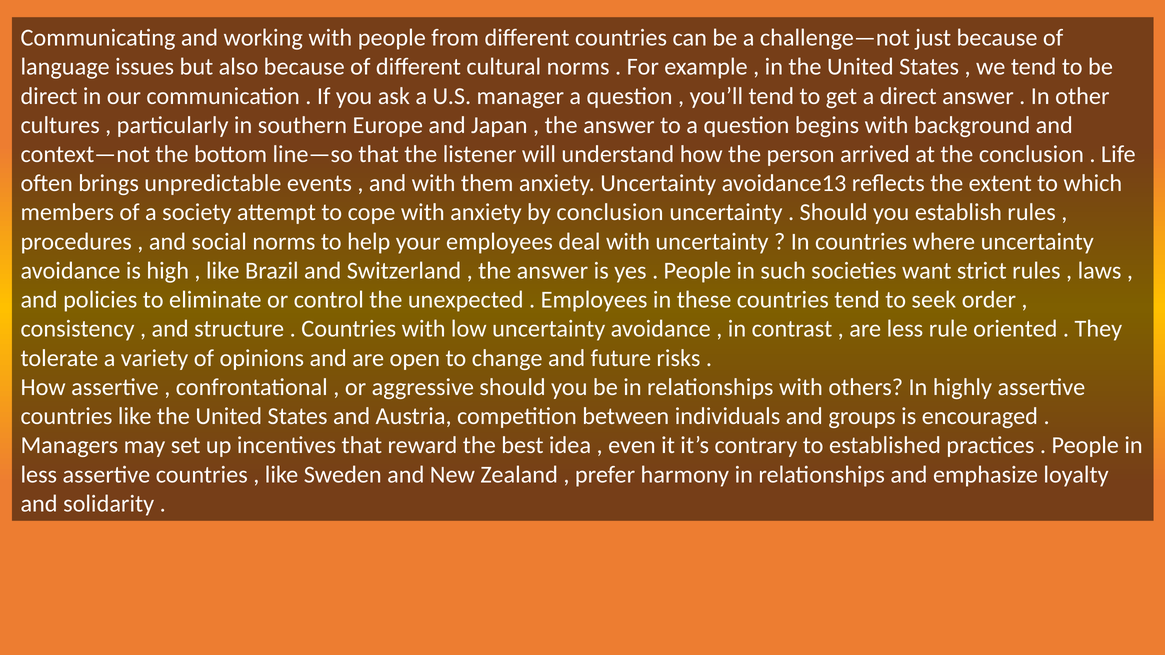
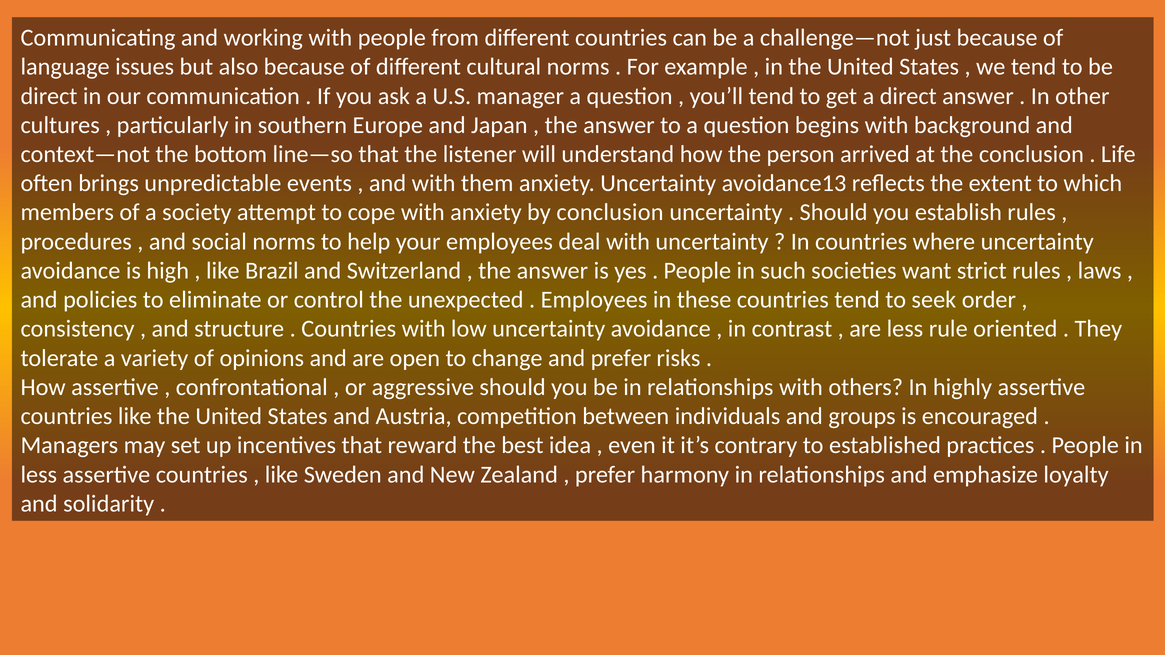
and future: future -> prefer (621, 358)
